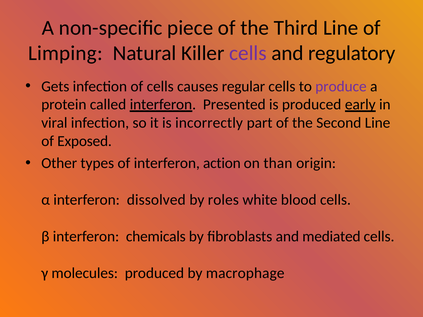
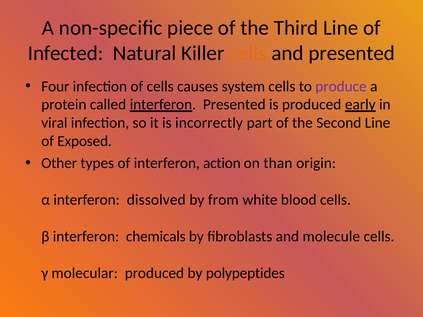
Limping: Limping -> Infected (66, 53)
cells colour: purple -> orange (248, 53)
and regulatory: regulatory -> presented (352, 53)
Gets: Gets -> Four (55, 86)
regular: regular -> system (243, 86)
roles: roles -> from (223, 200)
mediated: mediated -> molecule (331, 237)
molecules: molecules -> molecular (85, 273)
macrophage: macrophage -> polypeptides (245, 273)
